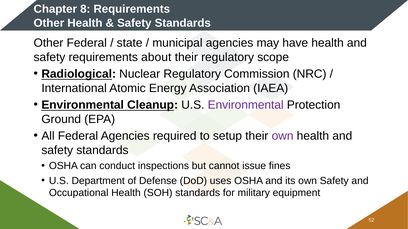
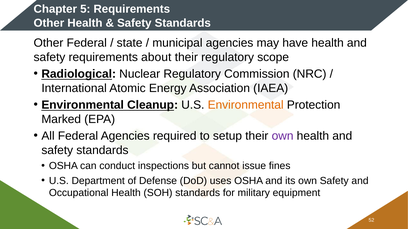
8: 8 -> 5 (85, 9)
Environmental colour: purple -> orange (246, 105)
Ground: Ground -> Marked (61, 120)
